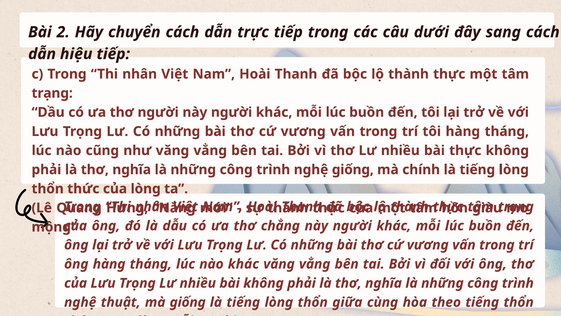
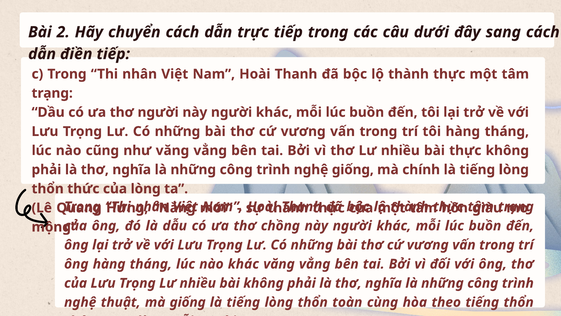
hiệu: hiệu -> điền (76, 54)
chẳng: chẳng -> chồng (280, 226)
giữa: giữa -> toàn (347, 302)
